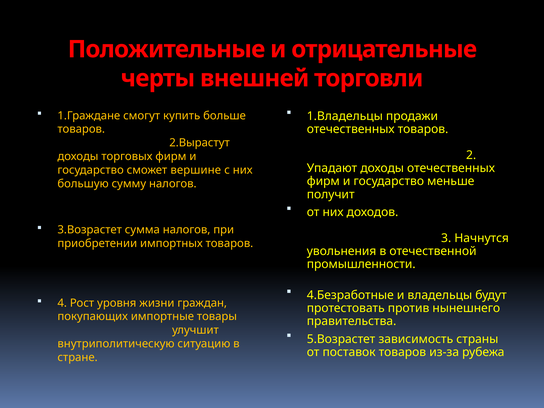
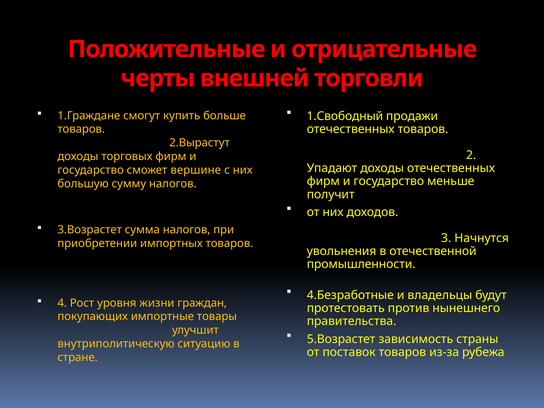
1.Владельцы: 1.Владельцы -> 1.Свободный (345, 116)
